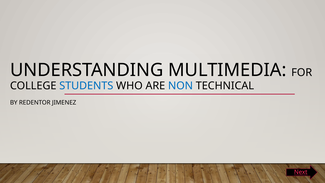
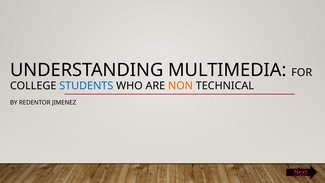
NON colour: blue -> orange (180, 86)
